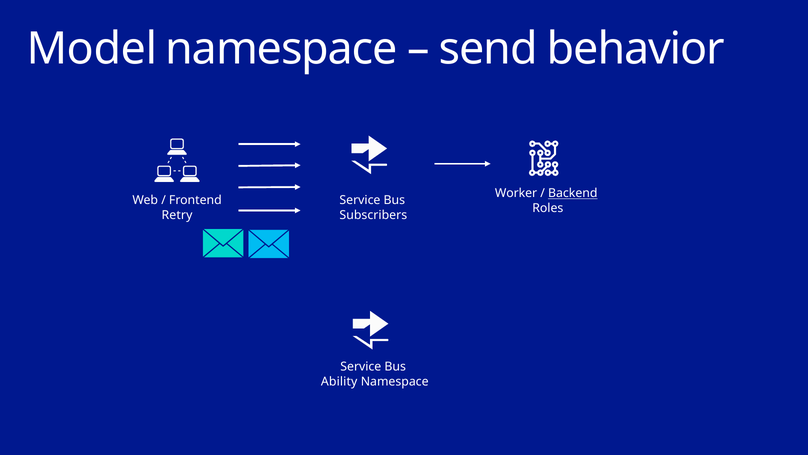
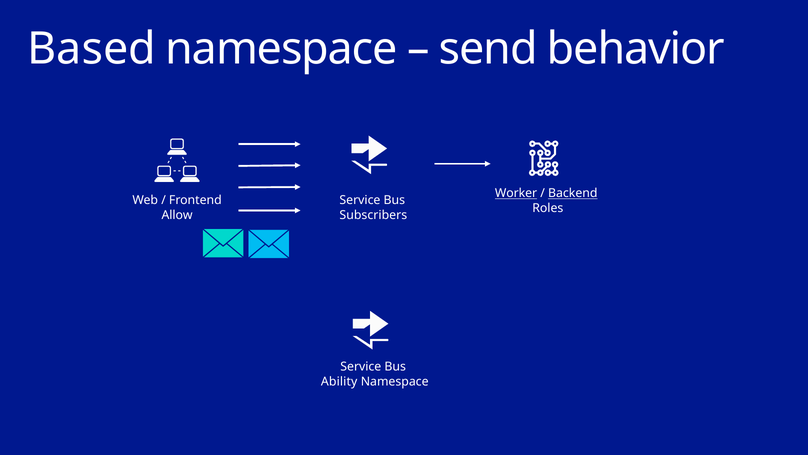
Model: Model -> Based (92, 49)
Worker underline: none -> present (516, 193)
Retry: Retry -> Allow (177, 215)
